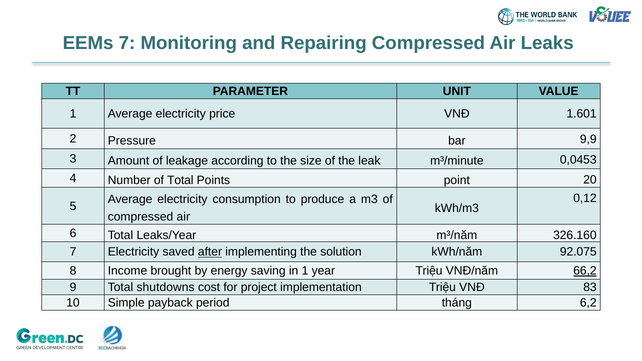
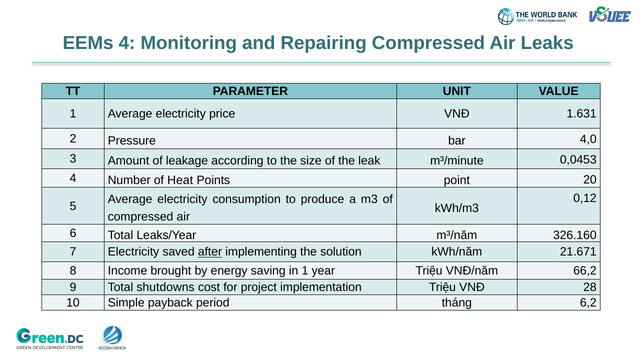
EEMs 7: 7 -> 4 (127, 43)
1.601: 1.601 -> 1.631 (582, 114)
9,9: 9,9 -> 4,0 (588, 139)
of Total: Total -> Heat (180, 180)
92.075: 92.075 -> 21.671 (578, 252)
66,2 underline: present -> none (585, 271)
83: 83 -> 28 (590, 287)
